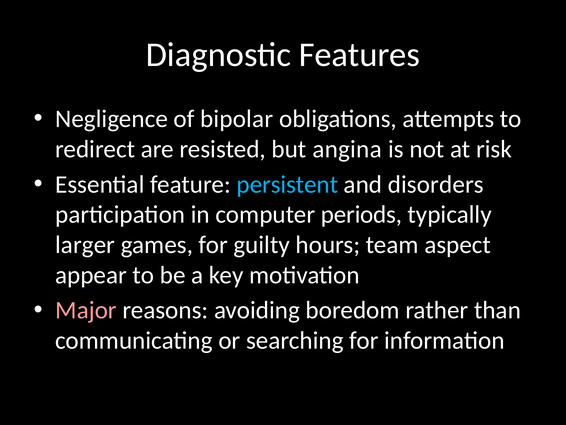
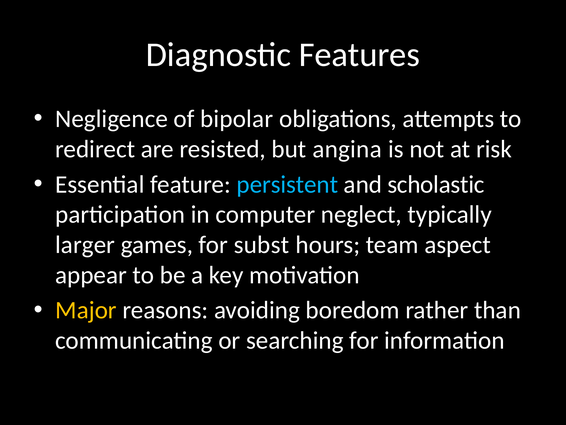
disorders: disorders -> scholastic (436, 184)
periods: periods -> neglect (361, 214)
guilty: guilty -> subst (262, 245)
Major colour: pink -> yellow (86, 310)
